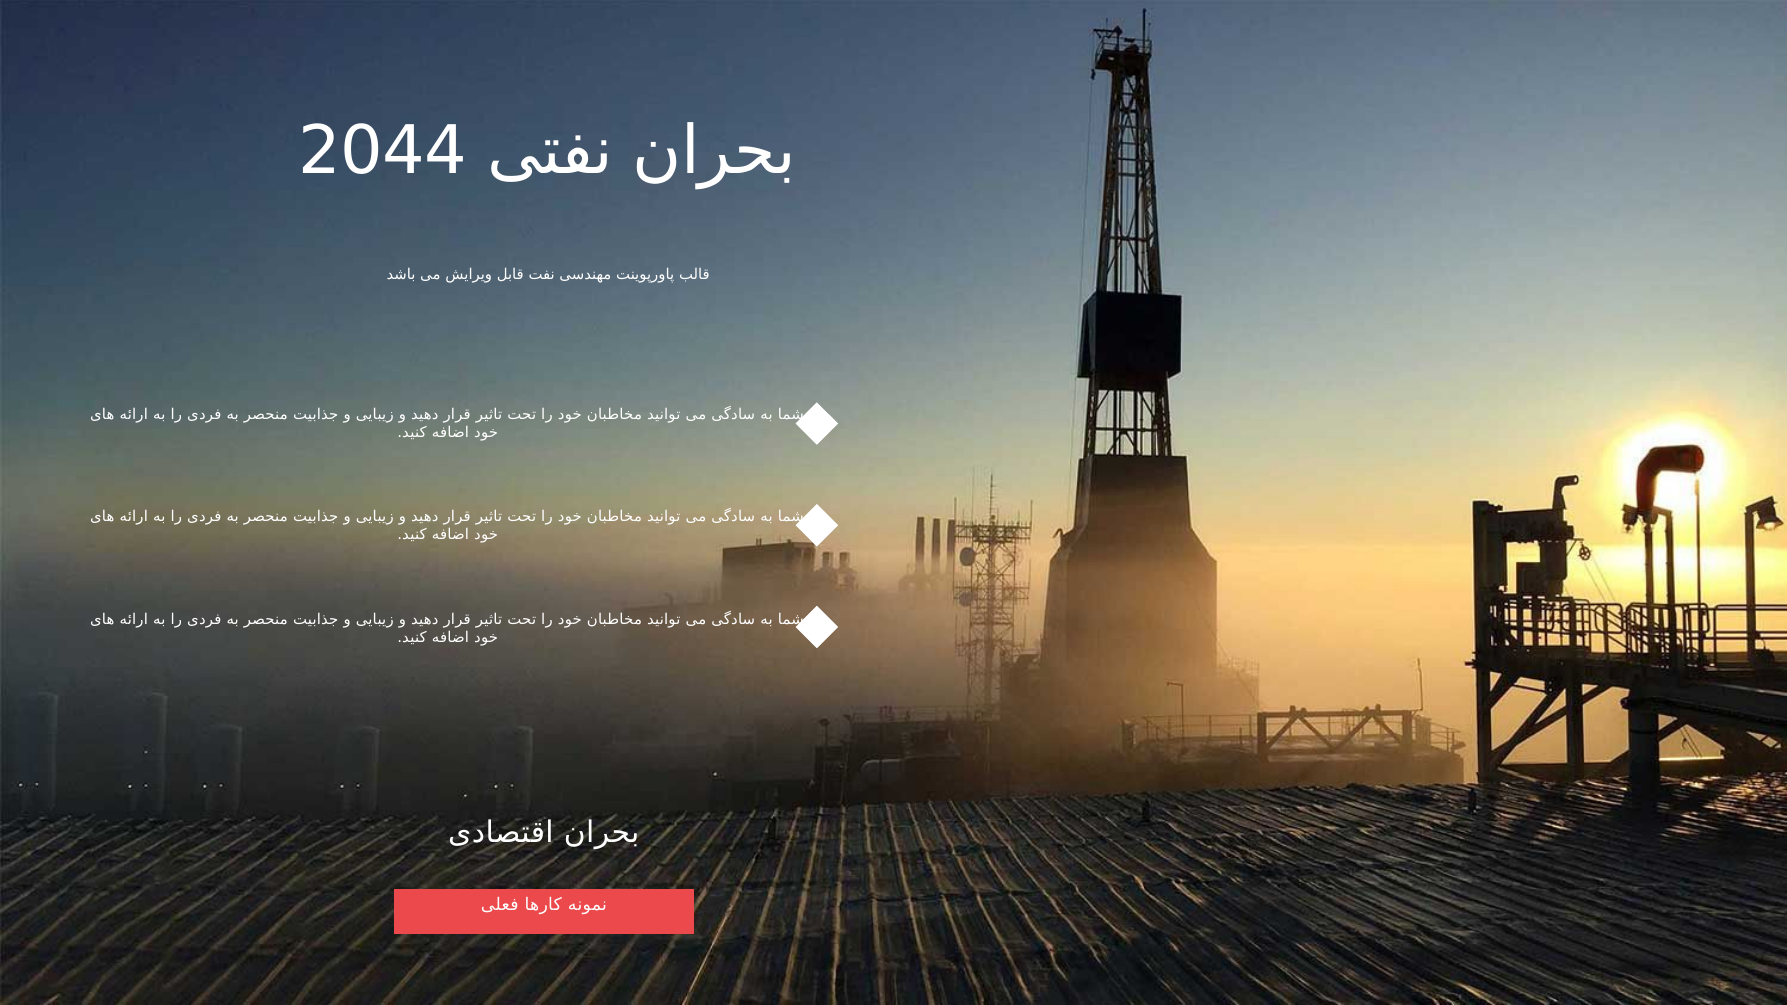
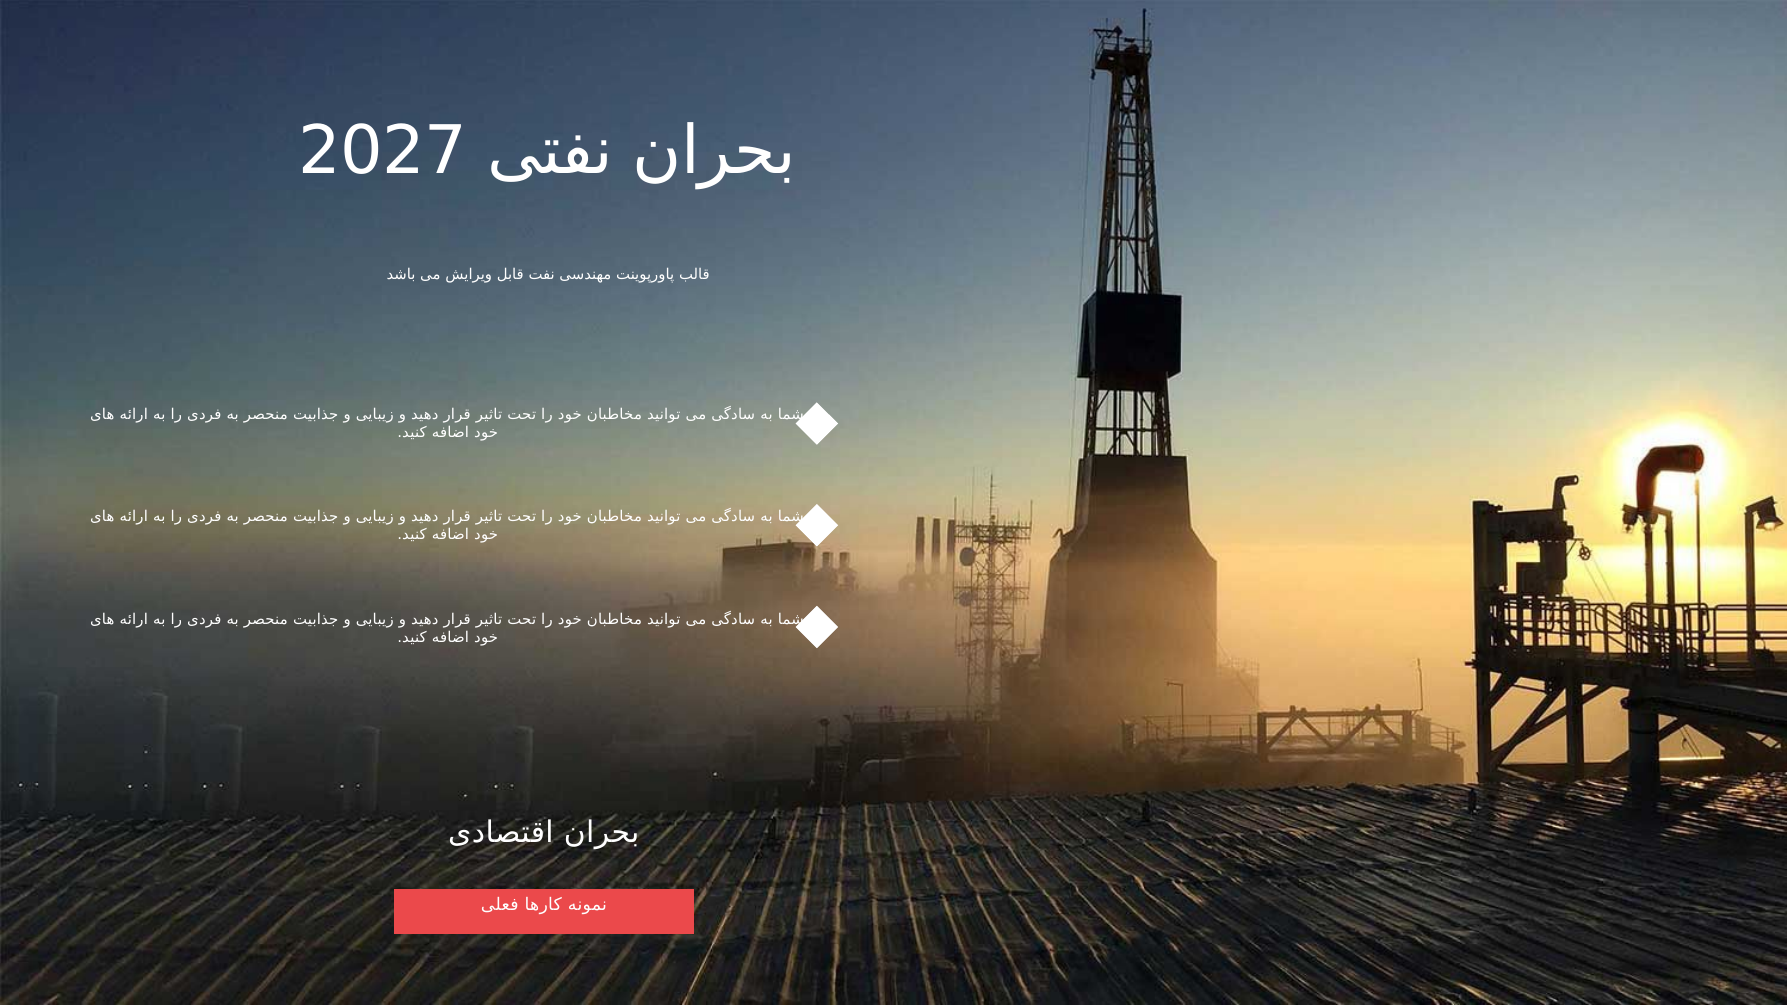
2044: 2044 -> 2027 (383, 151)
